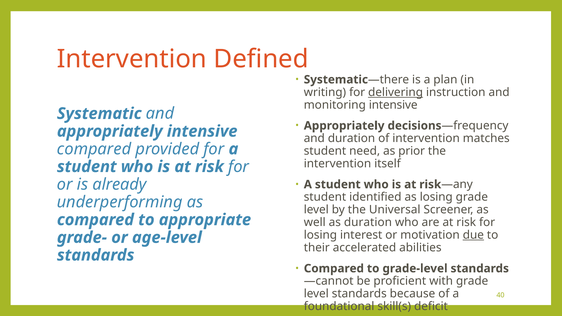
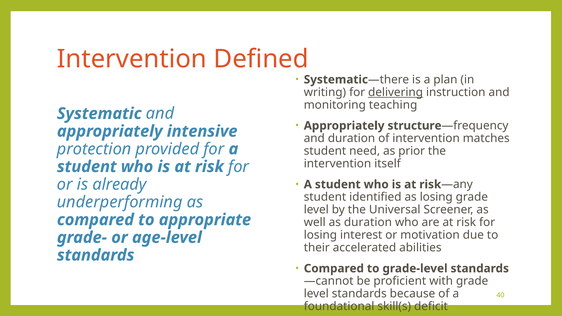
monitoring intensive: intensive -> teaching (393, 105)
decisions: decisions -> structure (415, 126)
compared: compared -> protection (94, 149)
due underline: present -> none (473, 235)
